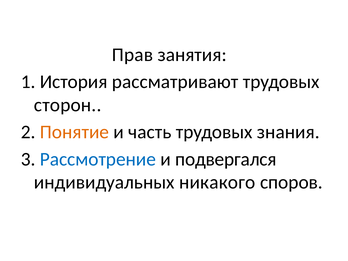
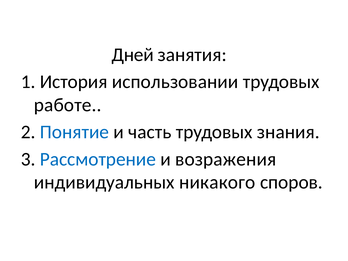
Прав: Прав -> Дней (133, 55)
рассматривают: рассматривают -> использовании (175, 82)
сторон: сторон -> работе (68, 105)
Понятие colour: orange -> blue (74, 132)
подвергался: подвергался -> возражения (226, 159)
